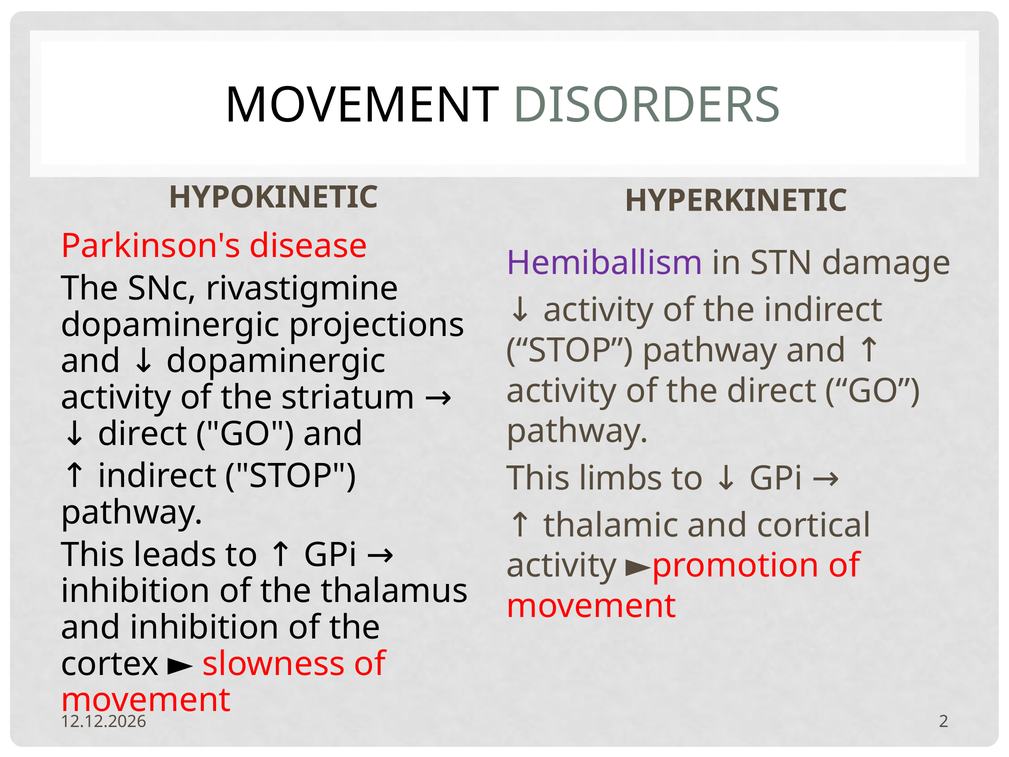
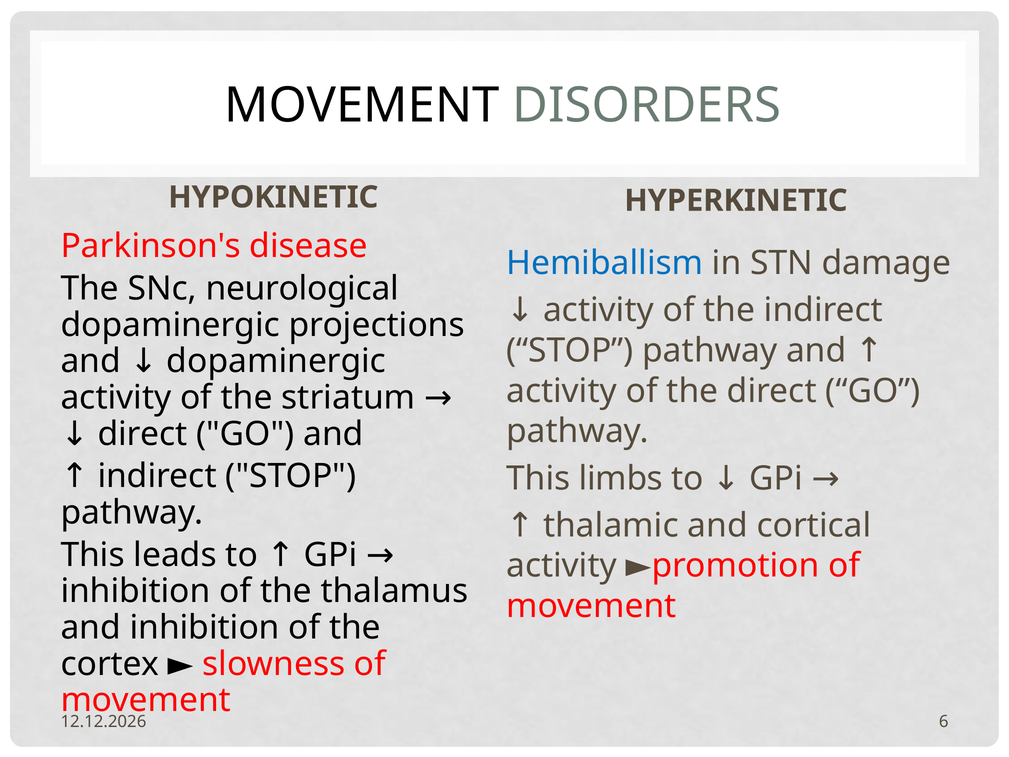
Hemiballism colour: purple -> blue (605, 263)
rivastigmine: rivastigmine -> neurological (302, 289)
2: 2 -> 6 (944, 721)
